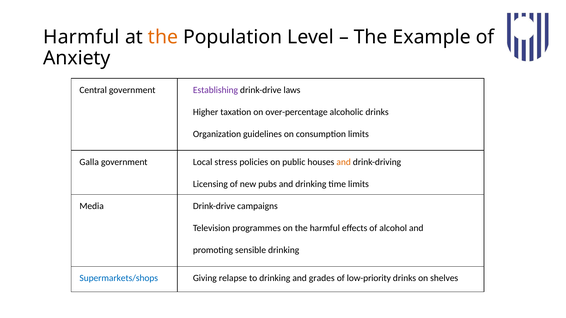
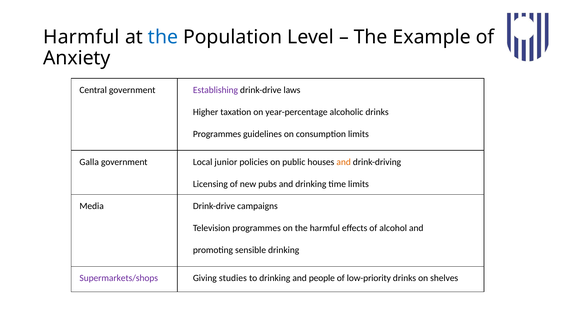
the colour: orange -> blue (163, 37)
over-percentage: over-percentage -> year-percentage (296, 112)
Organization: Organization -> Programmes (217, 134)
stress: stress -> junior (226, 162)
Supermarkets/shops colour: blue -> purple (119, 278)
relapse: relapse -> studies (233, 278)
grades: grades -> people (322, 278)
